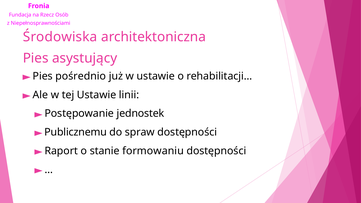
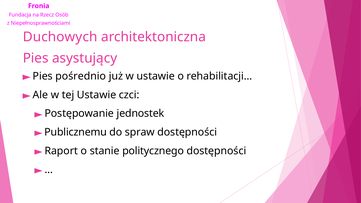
Środowiska: Środowiska -> Duchowych (60, 37)
linii: linii -> czci (129, 95)
formowaniu: formowaniu -> politycznego (153, 151)
